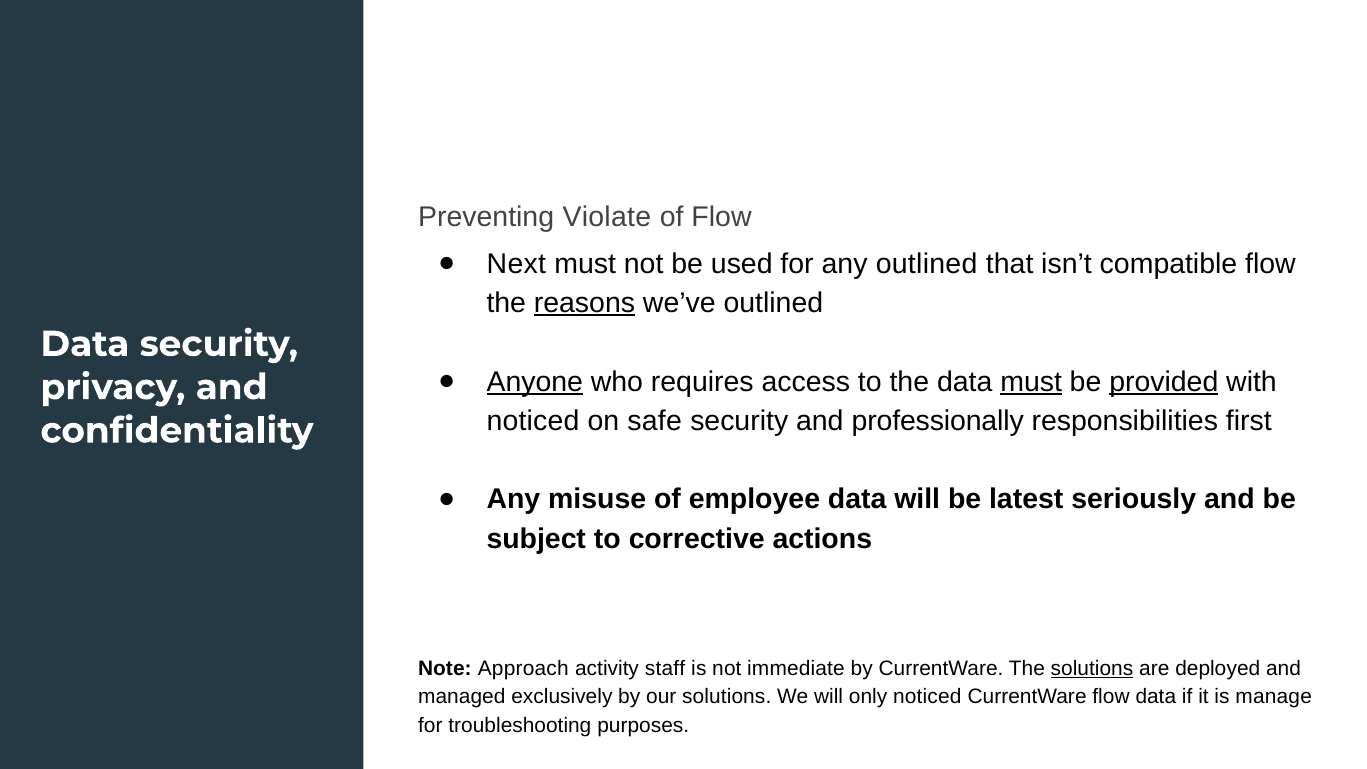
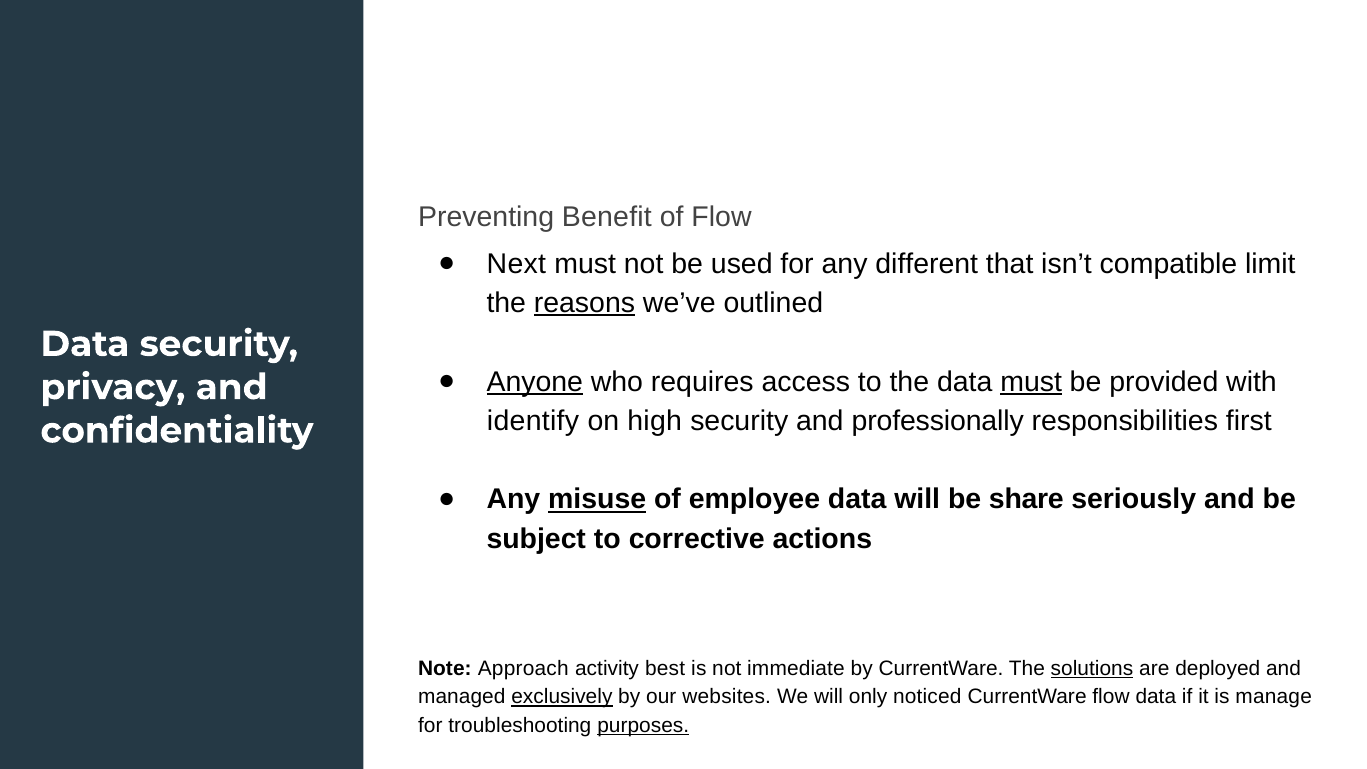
Violate: Violate -> Benefit (607, 217)
any outlined: outlined -> different (927, 264)
compatible flow: flow -> limit (1270, 264)
provided underline: present -> none (1164, 382)
noticed: noticed -> identify (533, 421)
safe: safe -> high (655, 421)
misuse underline: none -> present (597, 500)
latest: latest -> share (1026, 500)
staff: staff -> best (665, 668)
exclusively underline: none -> present (562, 697)
our solutions: solutions -> websites (727, 697)
purposes underline: none -> present (643, 726)
